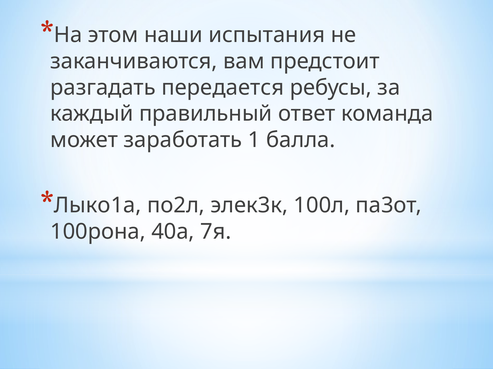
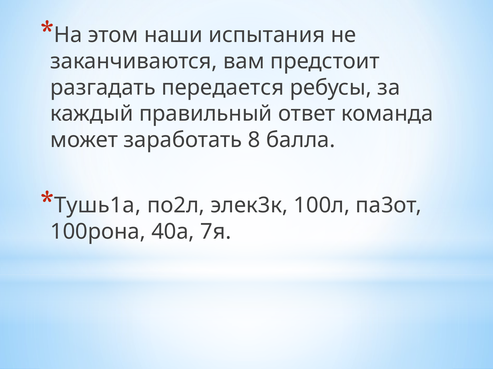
1: 1 -> 8 (254, 140)
Лыко1а: Лыко1а -> Тушь1а (98, 206)
